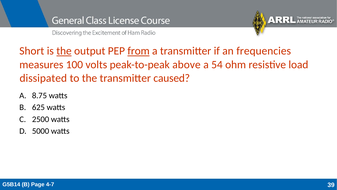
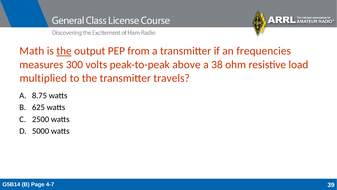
Short: Short -> Math (32, 51)
from underline: present -> none (139, 51)
100: 100 -> 300 (74, 64)
54: 54 -> 38 (217, 64)
dissipated: dissipated -> multiplied (43, 78)
caused: caused -> travels (172, 78)
